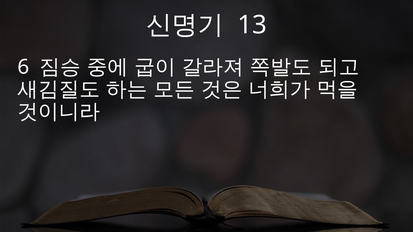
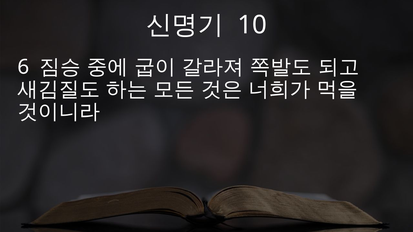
13: 13 -> 10 (252, 25)
